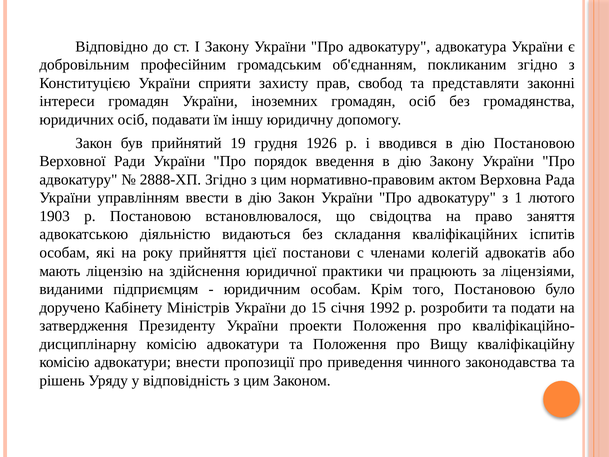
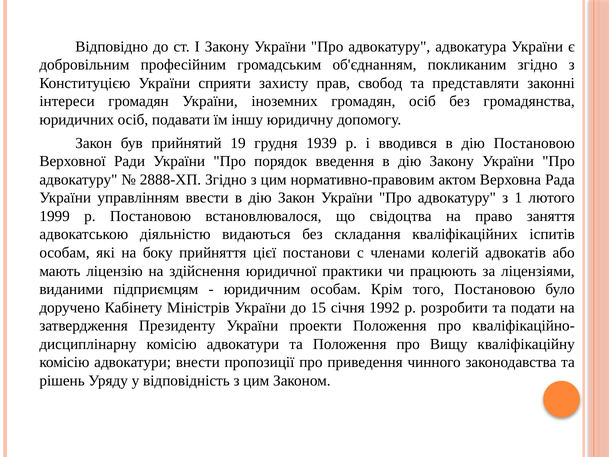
1926: 1926 -> 1939 (322, 143)
1903: 1903 -> 1999 (55, 216)
року: року -> боку (158, 253)
